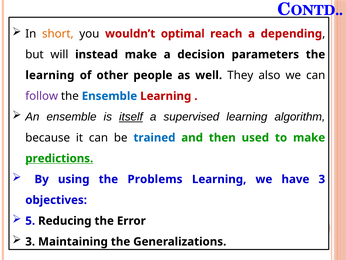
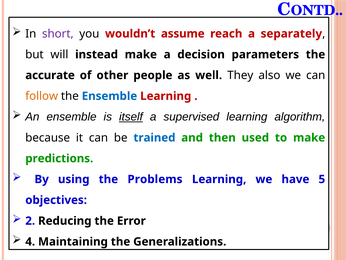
short colour: orange -> purple (58, 34)
optimal: optimal -> assume (183, 34)
depending: depending -> separately (291, 34)
learning: learning -> accurate (50, 75)
follow colour: purple -> orange (42, 96)
predictions underline: present -> none (59, 158)
have 3: 3 -> 5 (322, 179)
5: 5 -> 2 (30, 220)
3: 3 -> 4 (30, 241)
